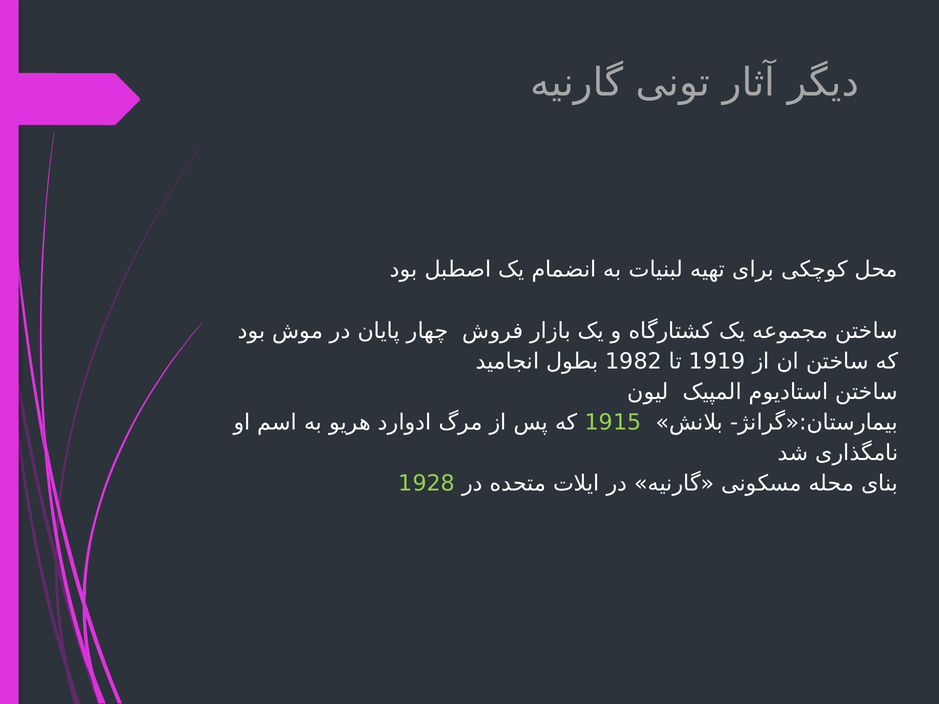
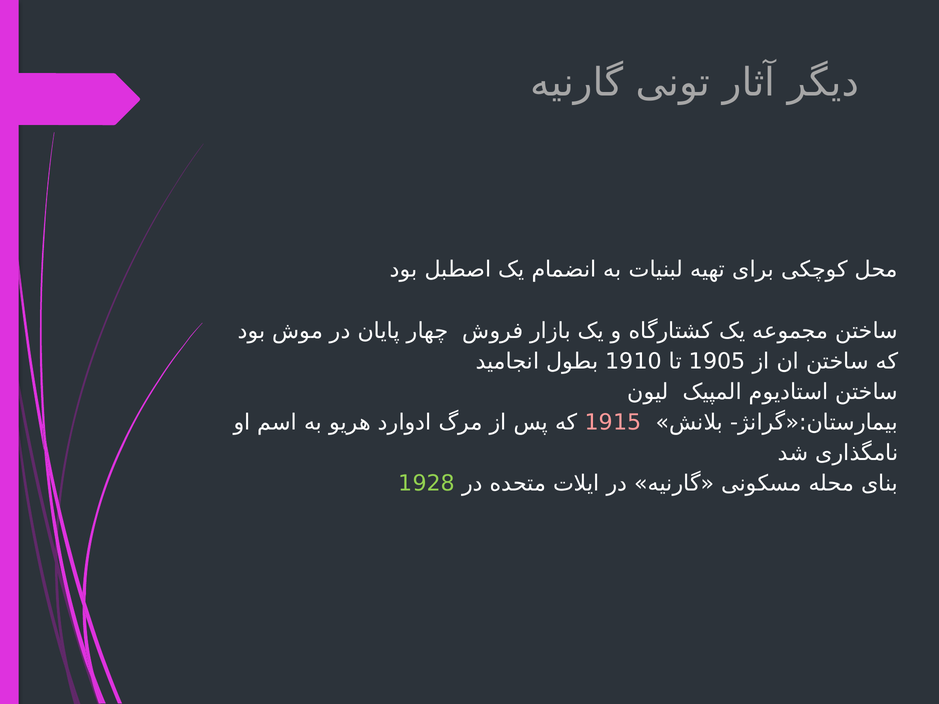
1982: 1982 -> 1910 (634, 361)
1919: 1919 -> 1905 (717, 361)
1915 colour: light green -> pink (613, 423)
